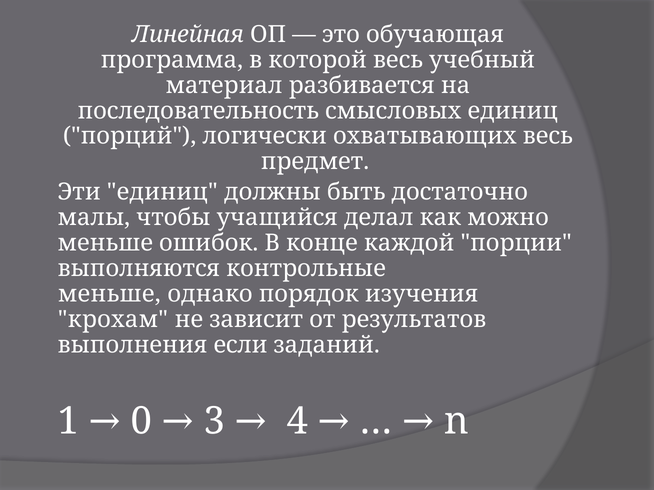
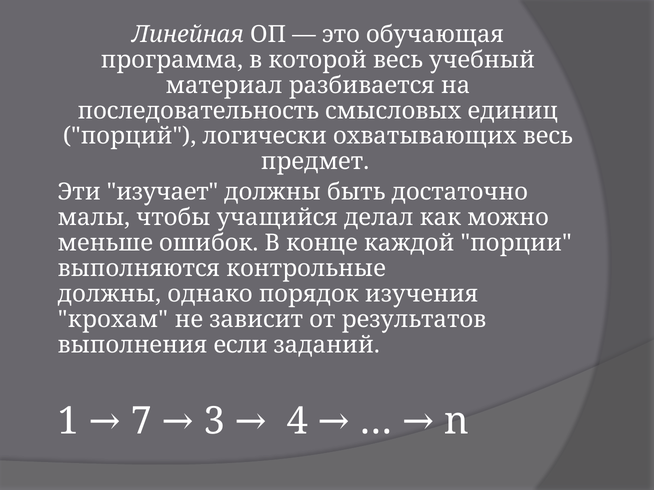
Эти единиц: единиц -> изучает (162, 192)
меньше: меньше -> должны (109, 294)
0: 0 -> 7 (141, 421)
